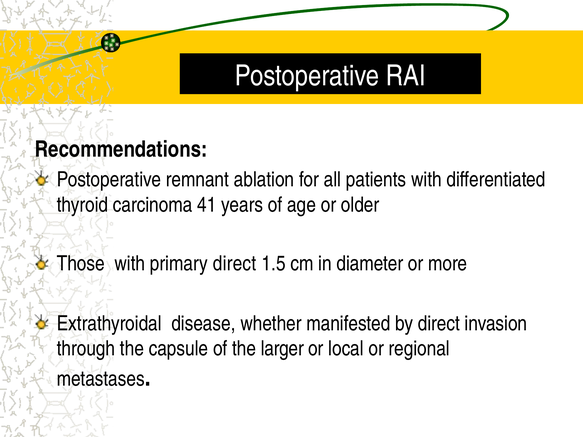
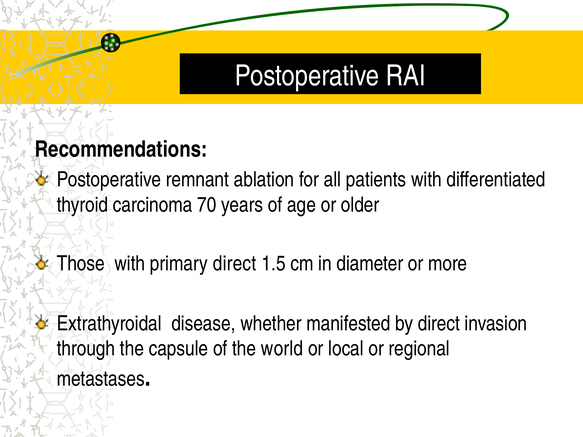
41: 41 -> 70 (207, 205)
larger: larger -> world (282, 349)
